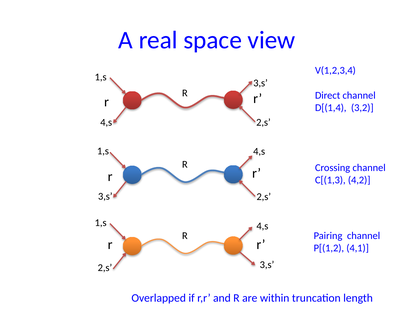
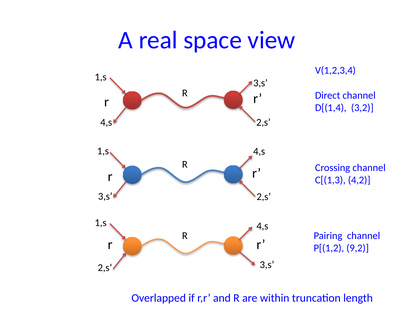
4,1: 4,1 -> 9,2 (358, 248)
